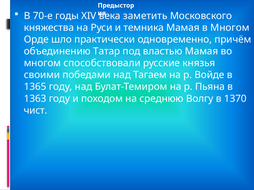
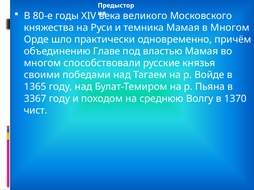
70-е: 70-е -> 80-е (43, 16)
заметить: заметить -> великого (145, 16)
Татар: Татар -> Главе (107, 51)
1363: 1363 -> 3367 (35, 99)
